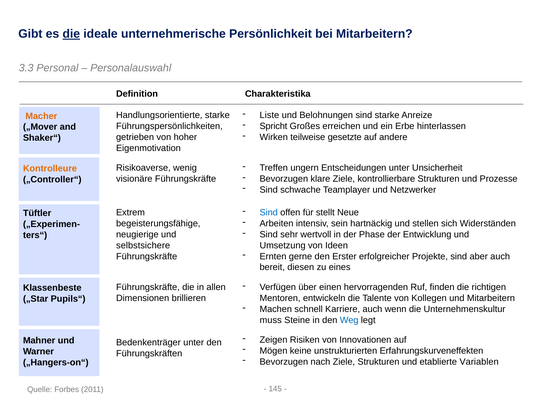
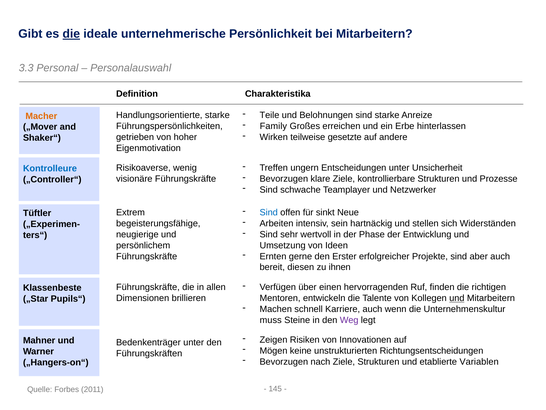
Liste: Liste -> Teile (269, 115)
Spricht: Spricht -> Family (273, 126)
Kontrolleure colour: orange -> blue (50, 168)
stellt: stellt -> sinkt (325, 212)
selbstsichere: selbstsichere -> persönlichem (143, 245)
eines: eines -> ihnen (340, 267)
und underline: none -> present (457, 298)
Weg colour: blue -> purple (349, 320)
Erfahrungskurveneffekten: Erfahrungskurveneffekten -> Richtungsentscheidungen (431, 350)
